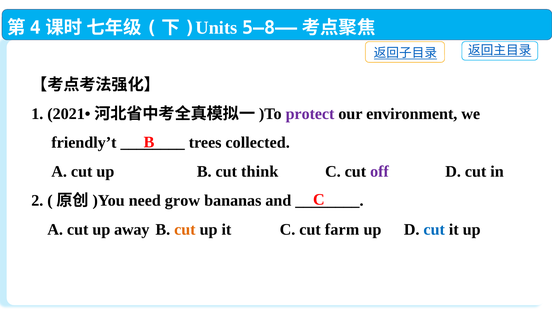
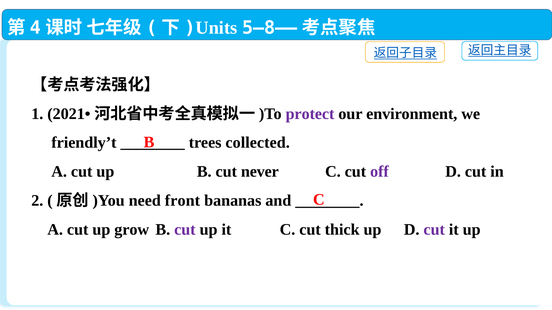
think: think -> never (260, 172)
grow: grow -> front (182, 201)
away: away -> grow (132, 230)
cut colour: orange -> purple (185, 230)
farm: farm -> thick (342, 230)
cut colour: blue -> purple (434, 230)
